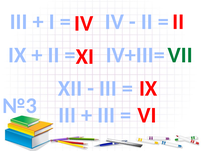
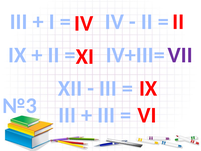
VII colour: green -> purple (180, 55)
